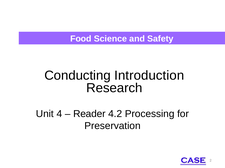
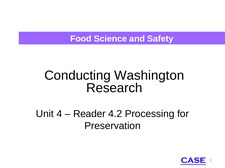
Introduction: Introduction -> Washington (149, 76)
